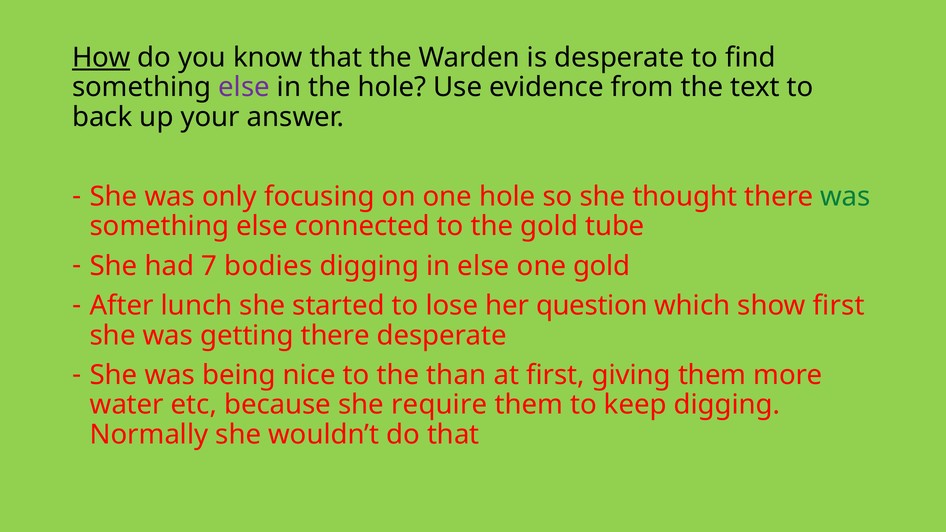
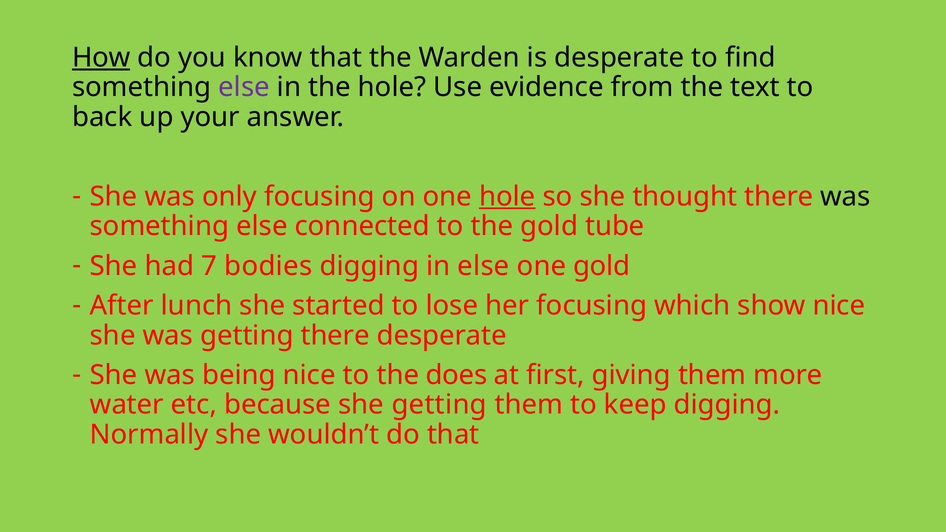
hole underline: none -> present (507, 197)
was colour: green -> black (845, 197)
her question: question -> focusing (592, 306)
show first: first -> nice (839, 306)
than: than -> does (457, 375)
she require: require -> getting (439, 405)
